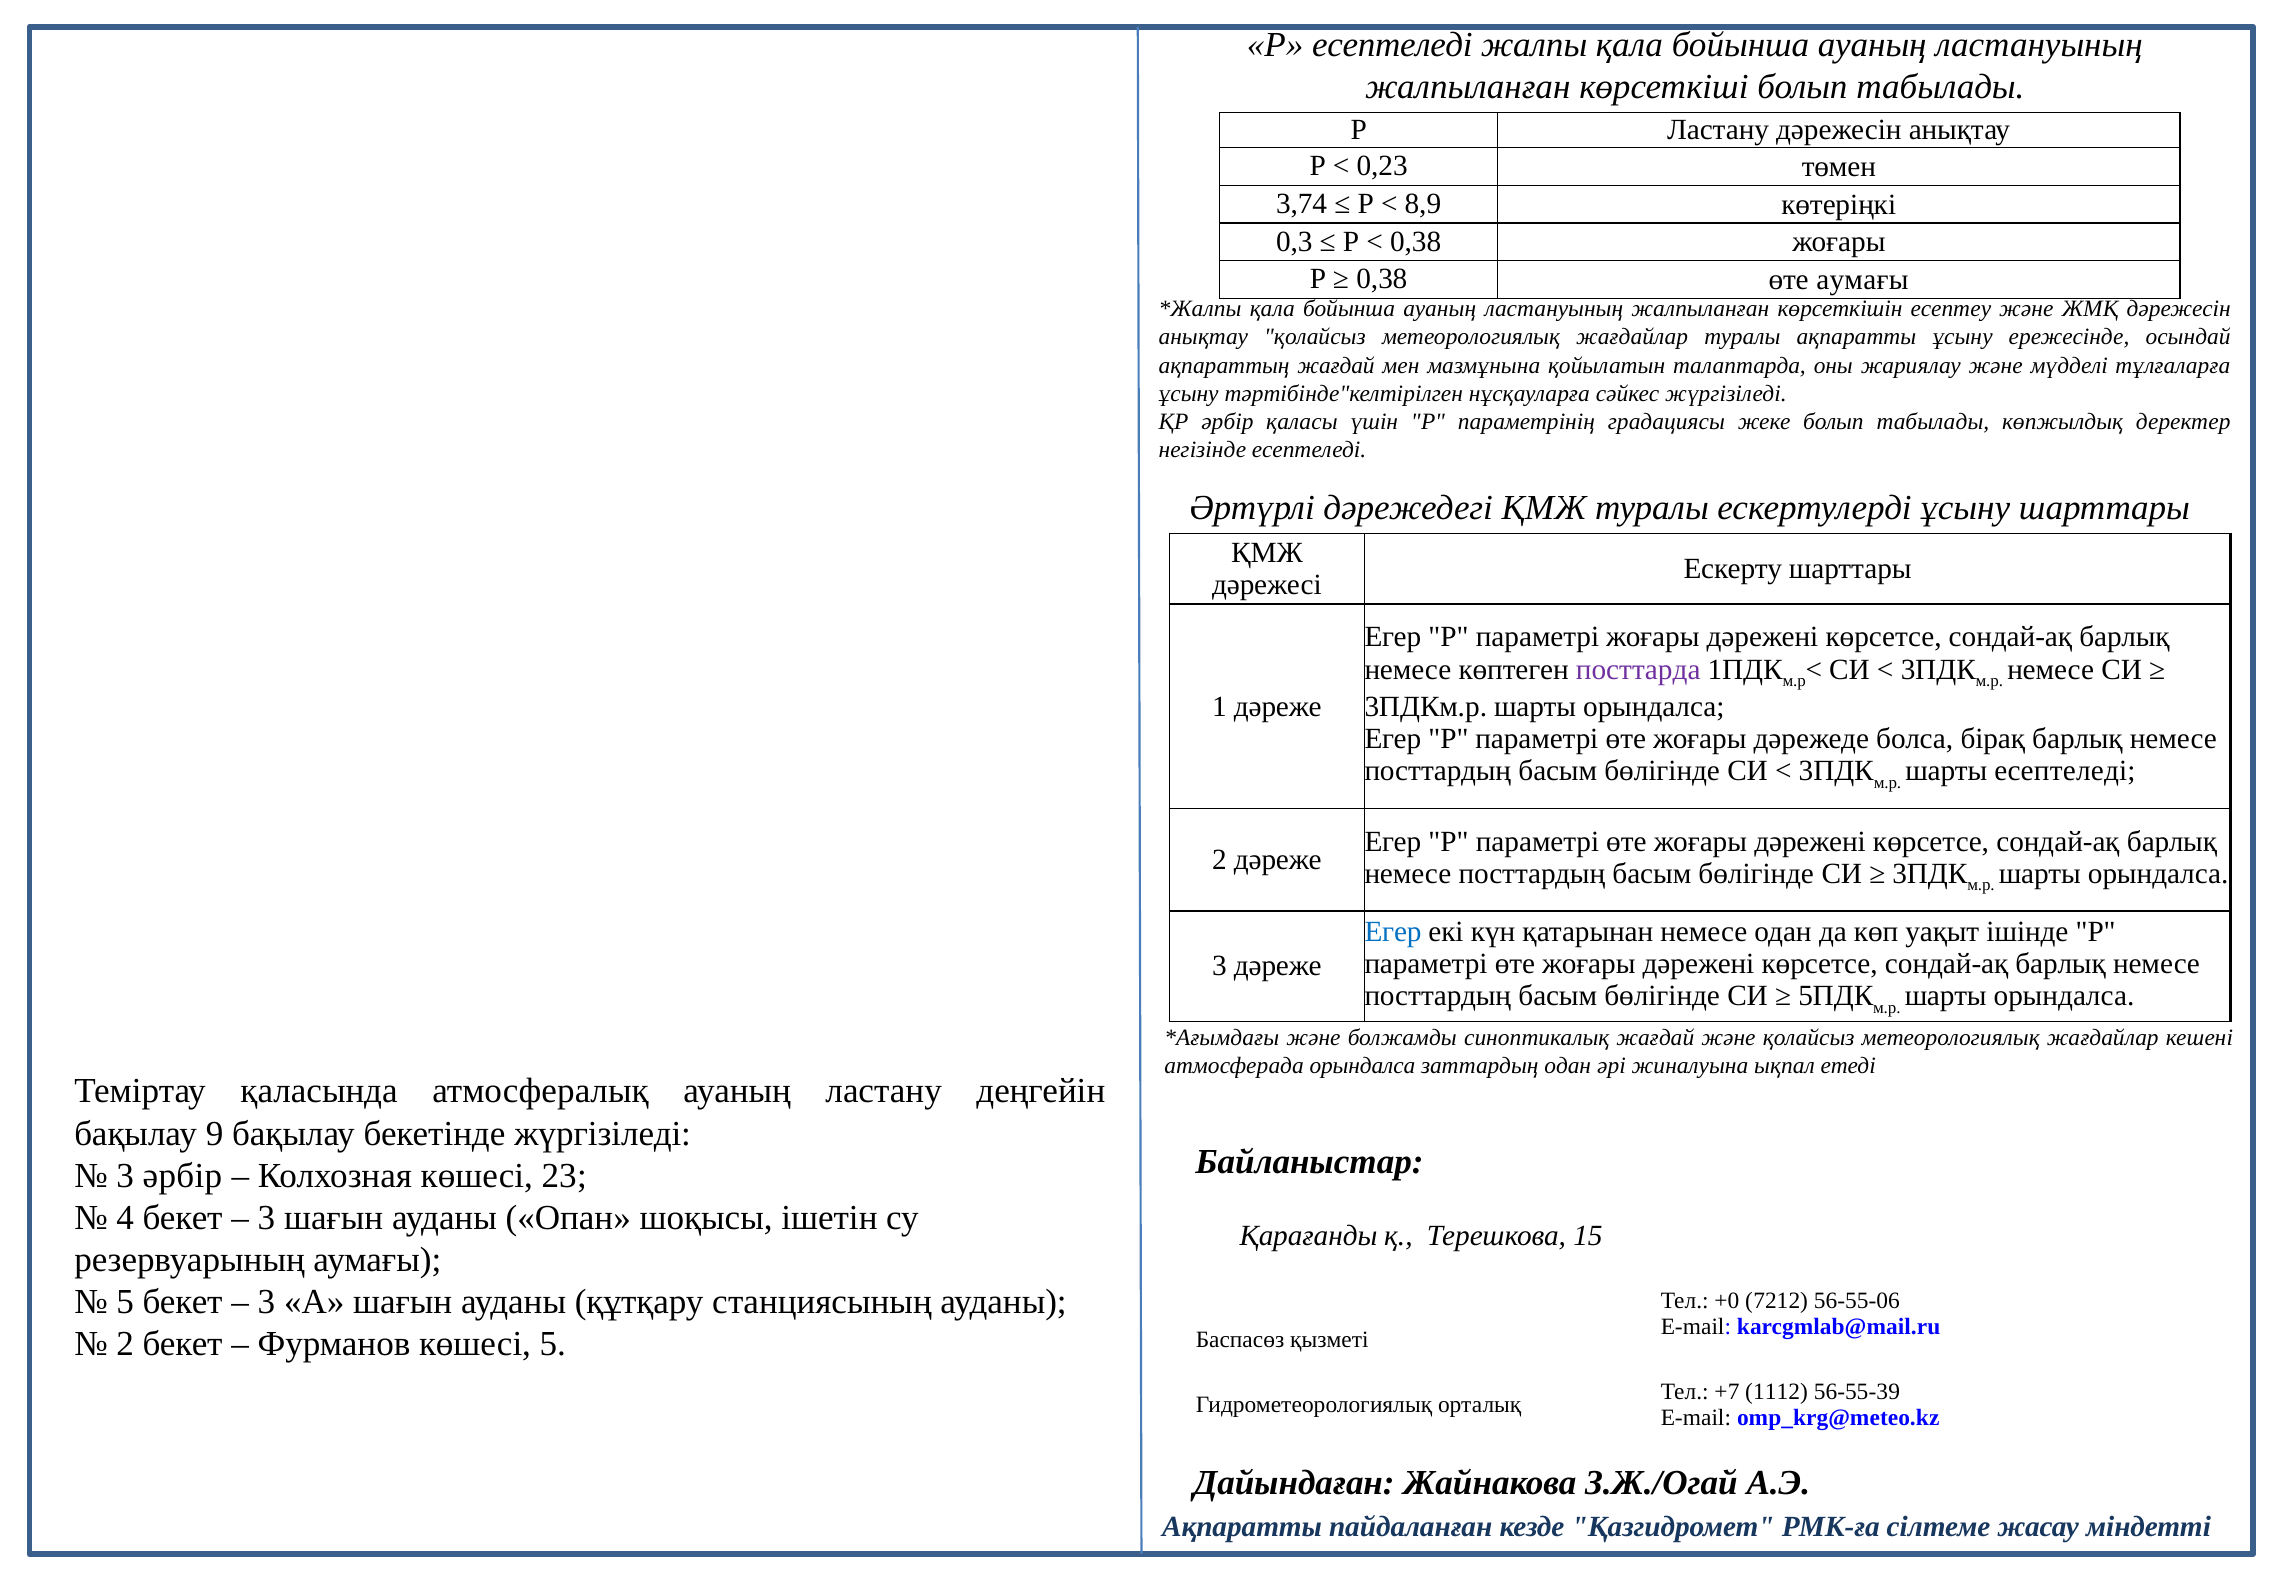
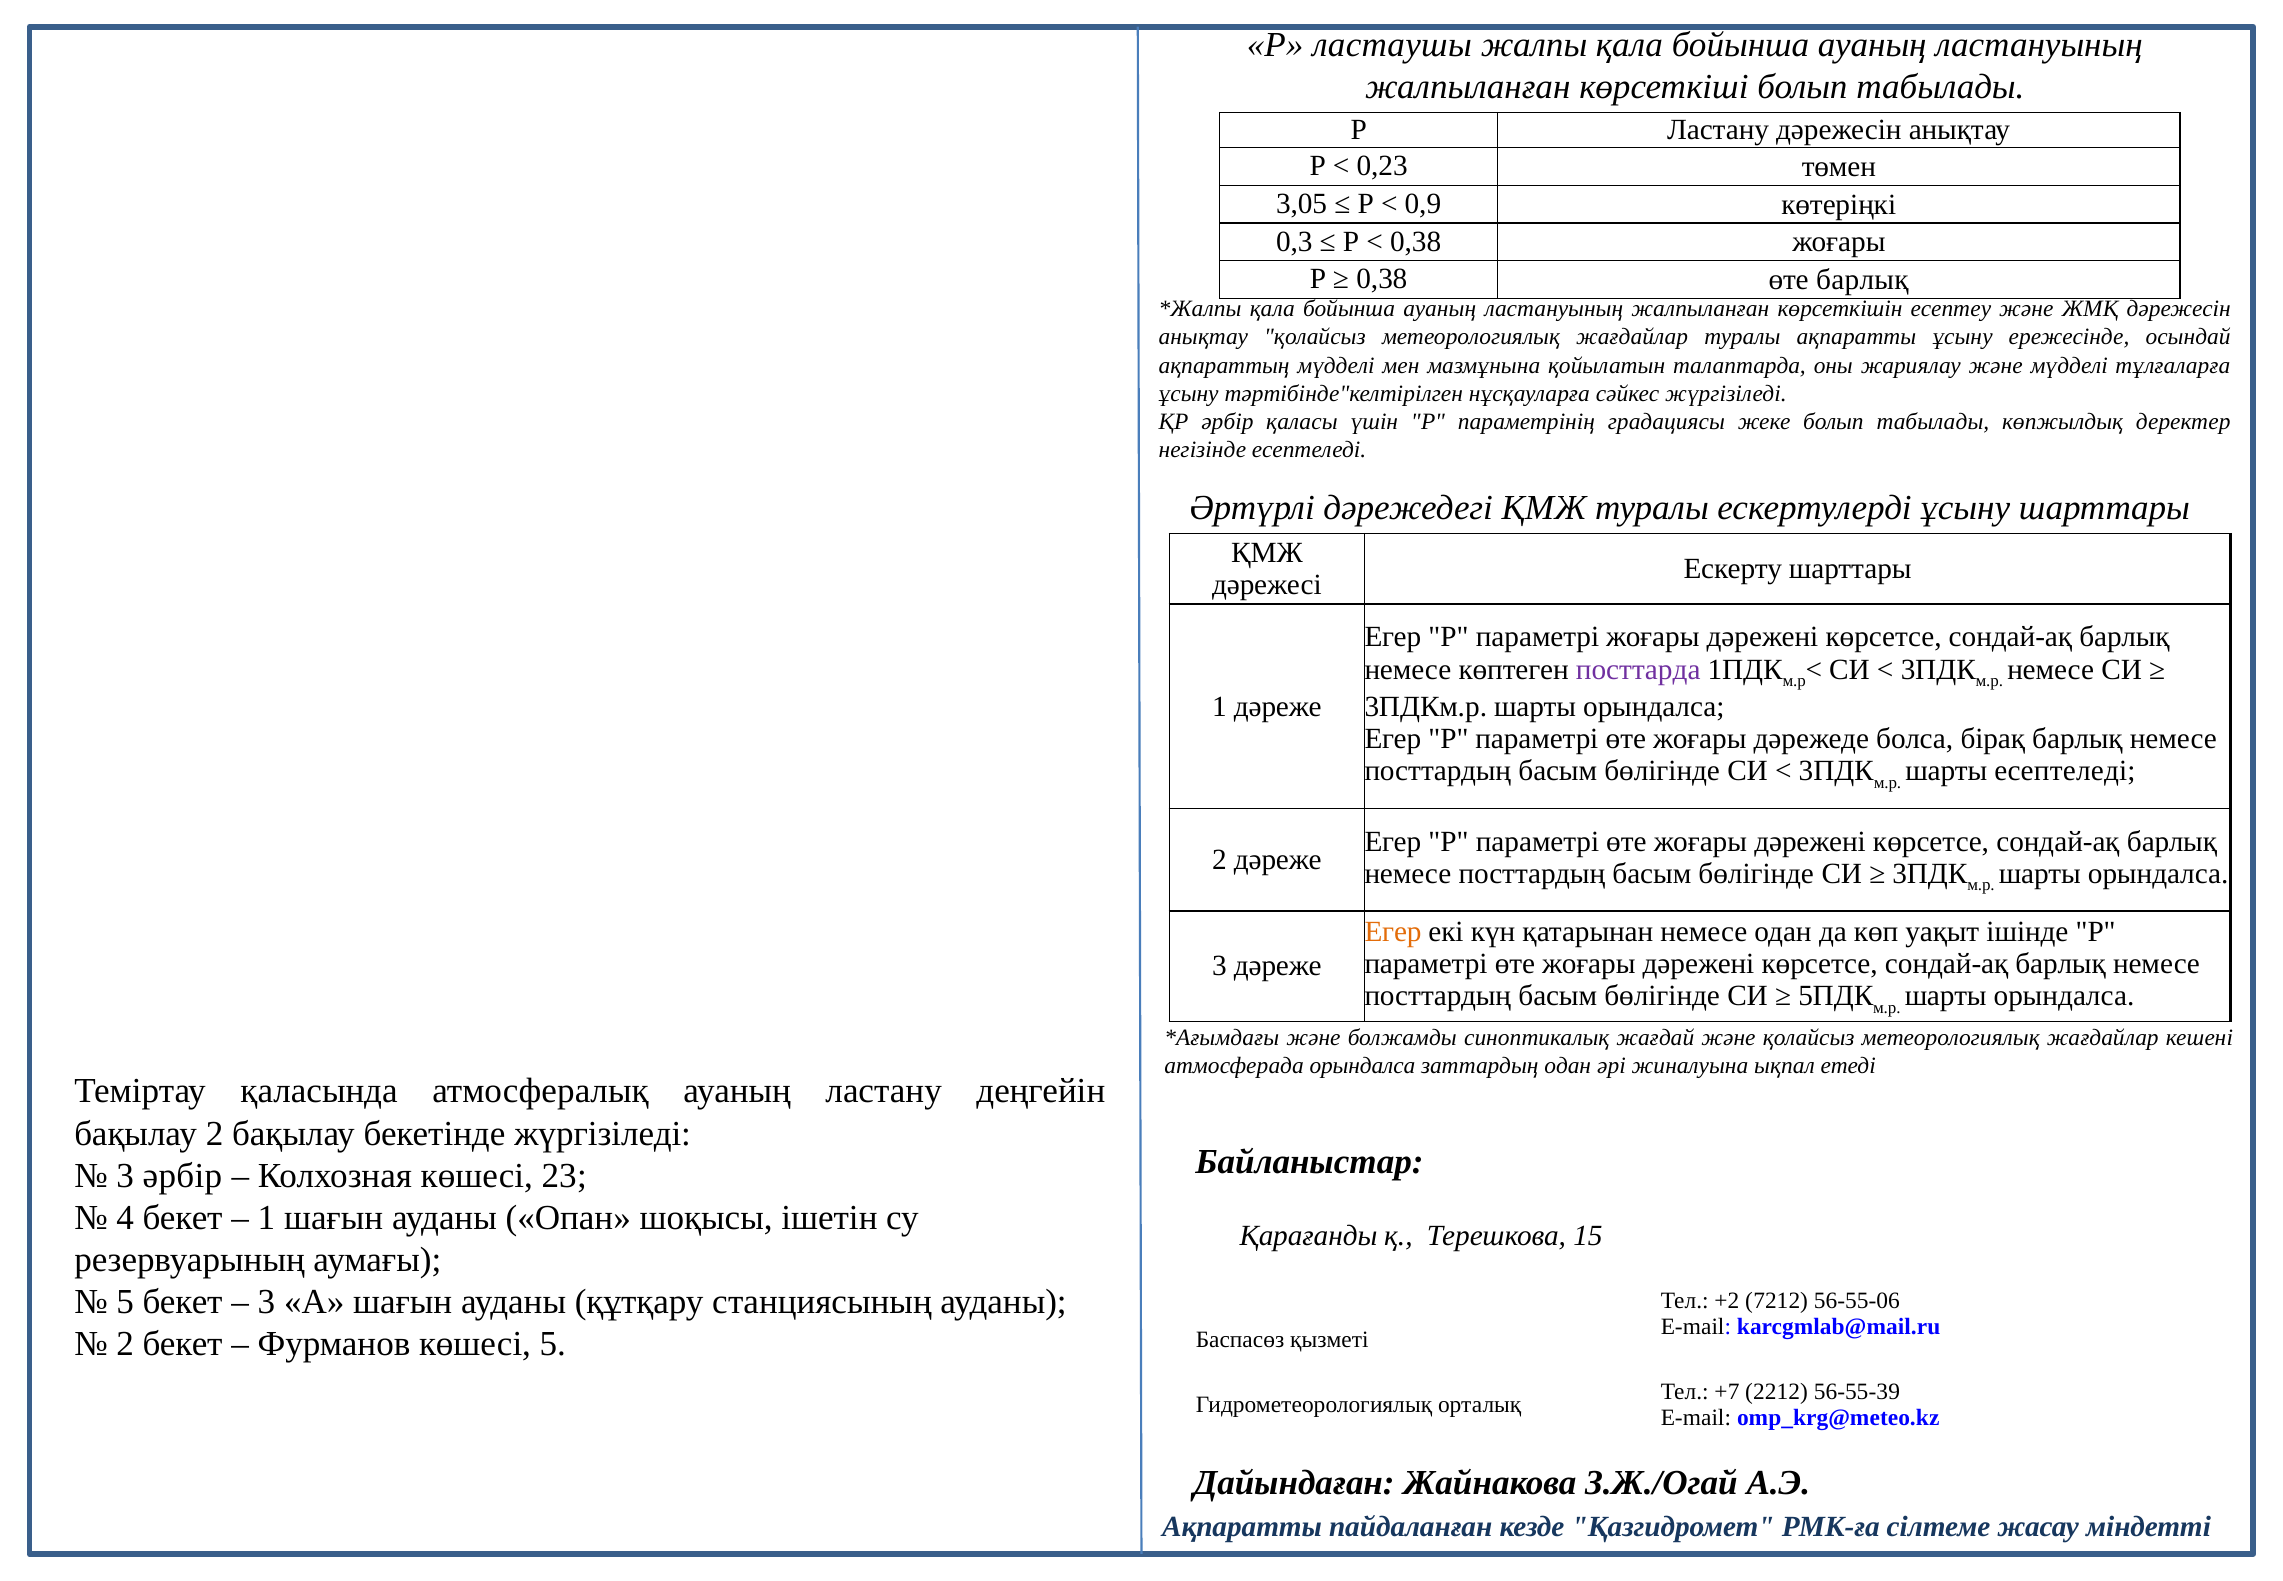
Р есептеледі: есептеледі -> ластаушы (1392, 45)
3,74: 3,74 -> 3,05 (1302, 204)
8,9: 8,9 -> 0,9 (1423, 204)
өте аумағы: аумағы -> барлық (1862, 280)
ақпараттың жағдай: жағдай -> мүдделі (1336, 365)
Егер colour: blue -> orange (1393, 931)
бақылау 9: 9 -> 2 (215, 1133)
3: 3 -> 1 (266, 1217)
+0: +0 -> +2 (1727, 1300)
1112: 1112 -> 2212 (1777, 1391)
